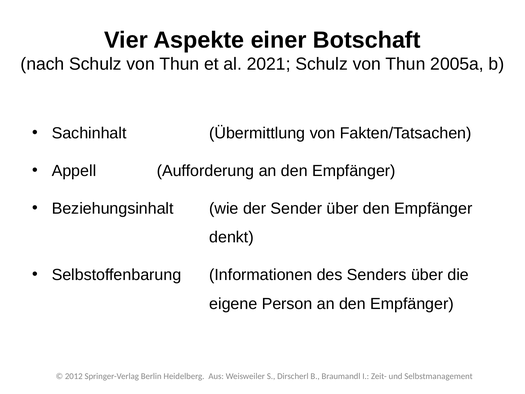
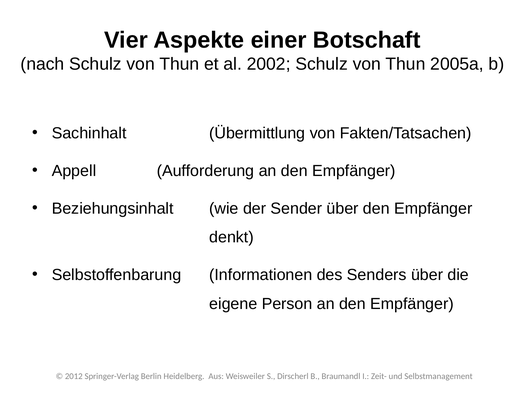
2021: 2021 -> 2002 (269, 64)
